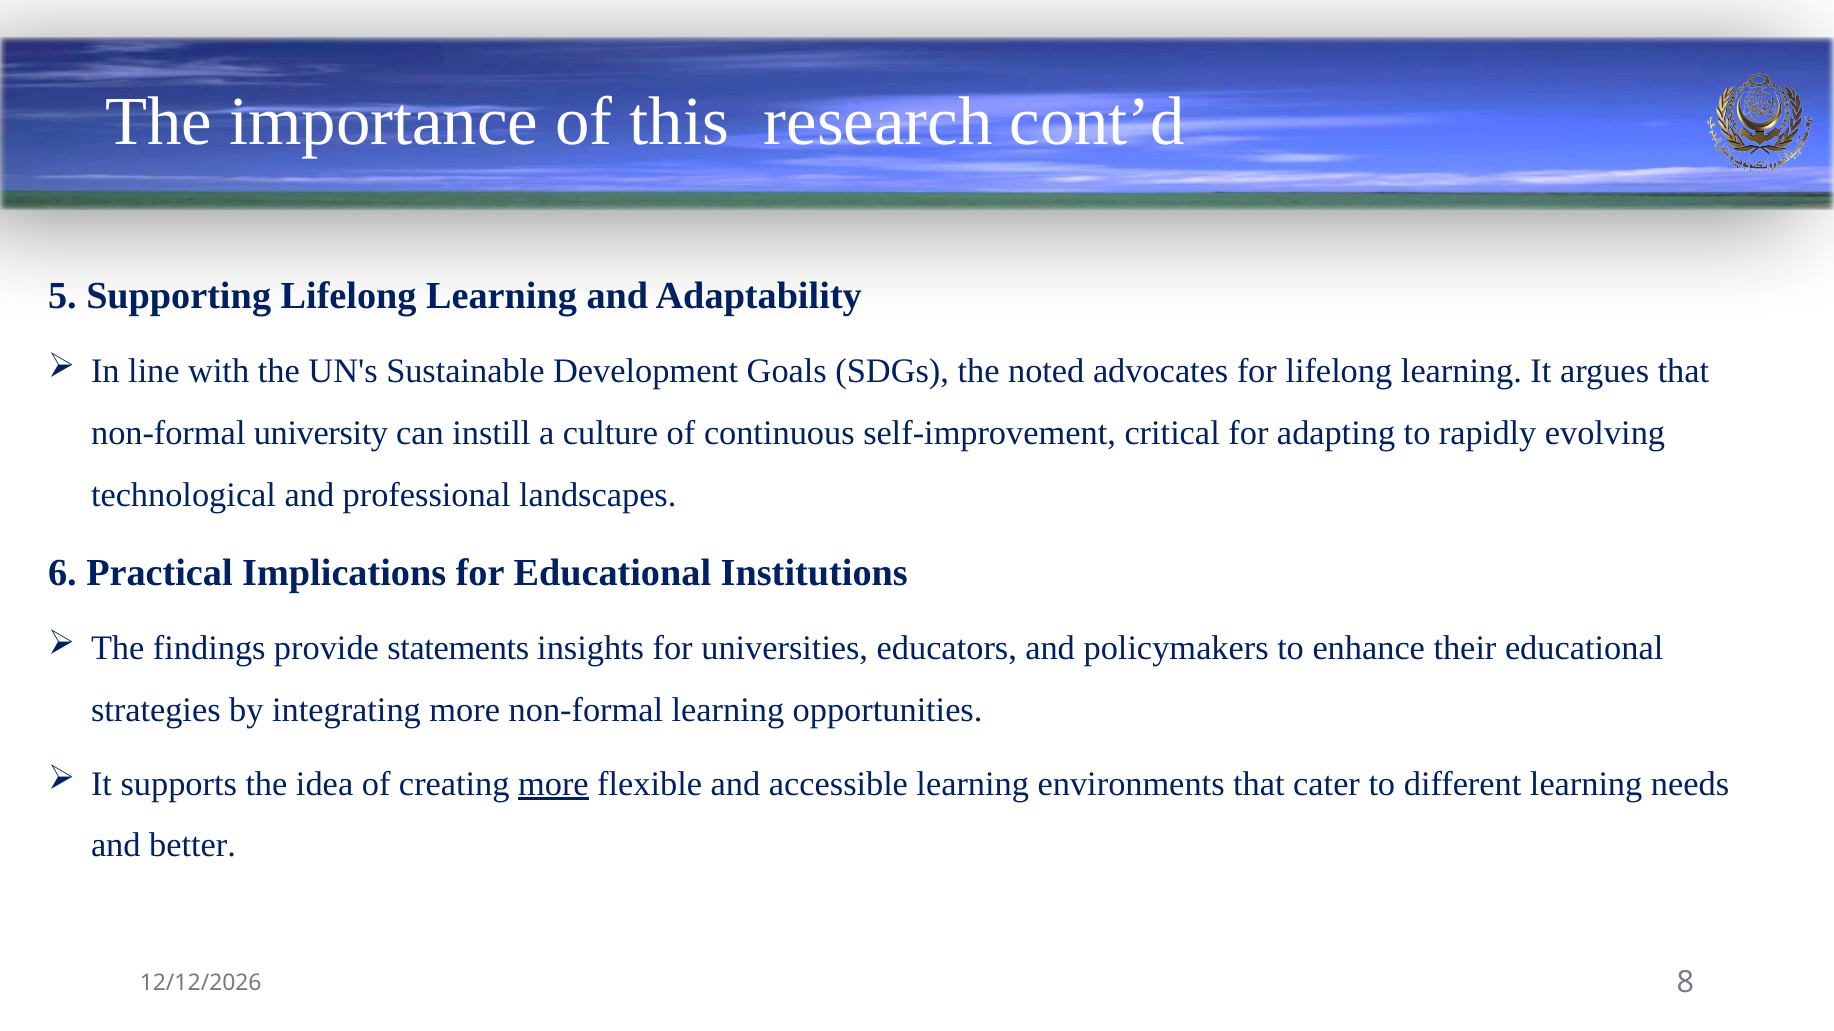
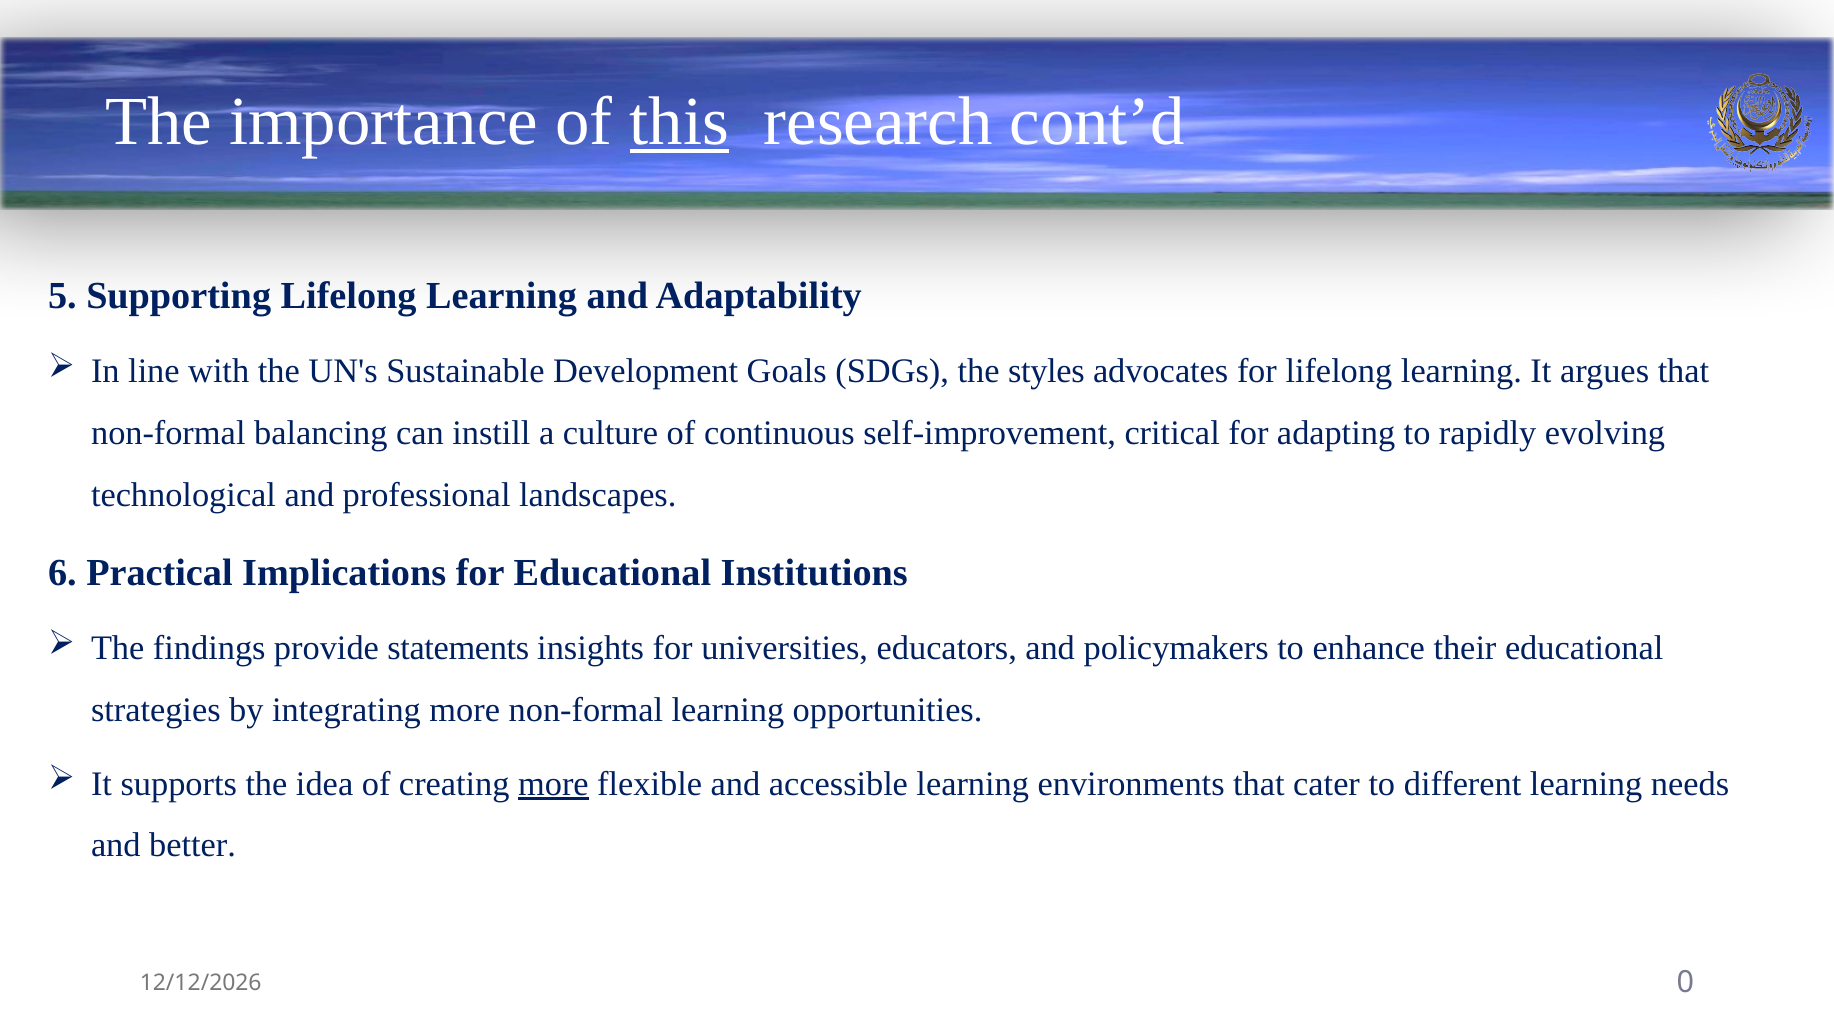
this underline: none -> present (680, 122)
noted: noted -> styles (1046, 372)
university: university -> balancing (321, 433)
8: 8 -> 0 (1685, 983)
